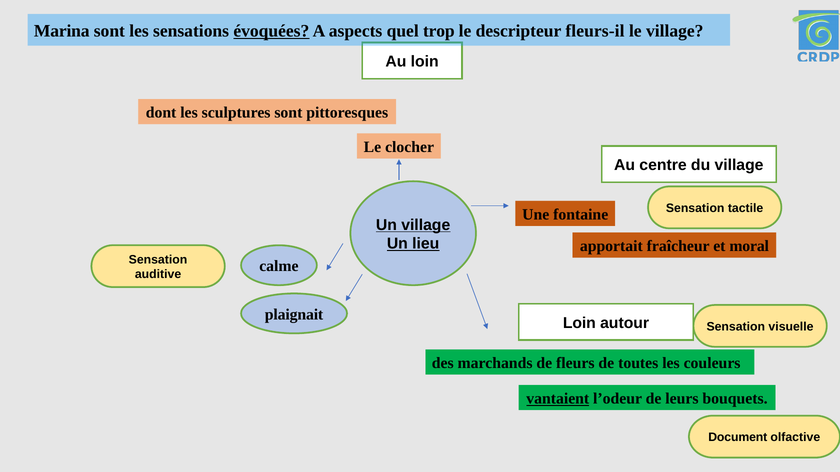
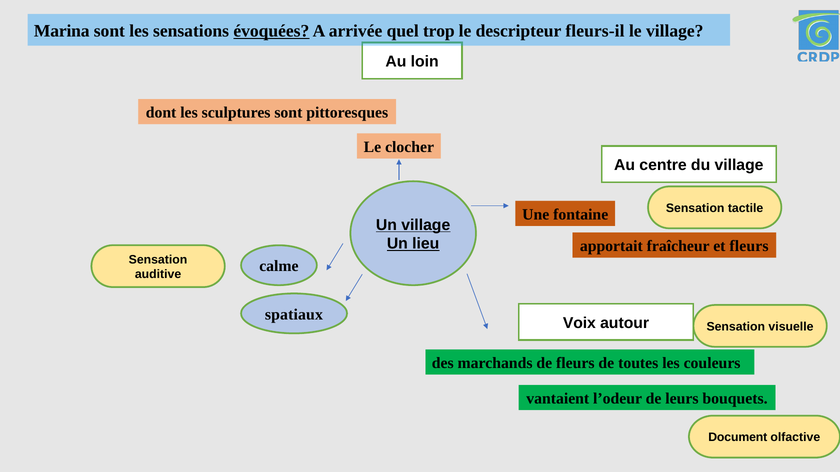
aspects: aspects -> arrivée (356, 31)
et moral: moral -> fleurs (749, 246)
plaignait: plaignait -> spatiaux (294, 315)
Loin: Loin -> Voix (579, 323)
vantaient underline: present -> none (558, 399)
